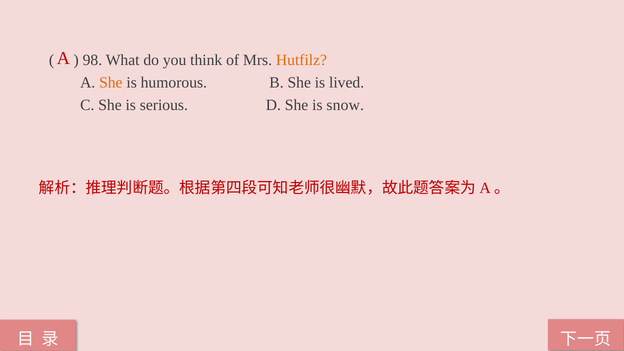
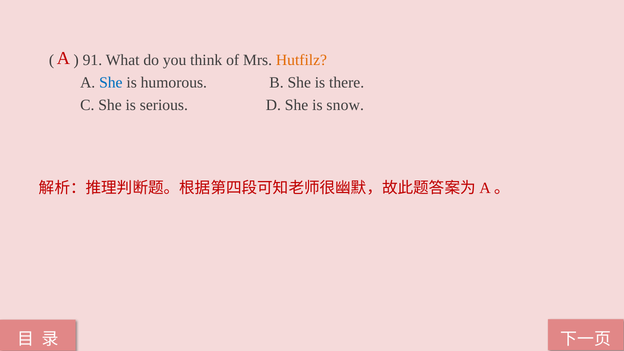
98: 98 -> 91 (92, 60)
She colour: orange -> blue (111, 83)
lived: lived -> there (347, 83)
